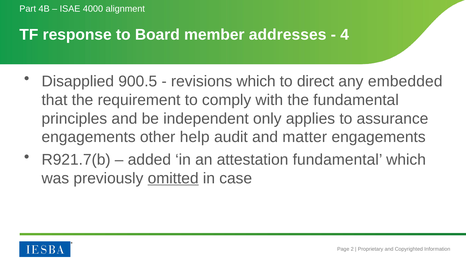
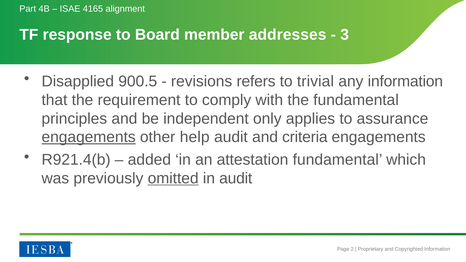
4000: 4000 -> 4165 (93, 9)
4: 4 -> 3 (345, 35)
revisions which: which -> refers (256, 81)
direct: direct -> trivial (315, 81)
any embedded: embedded -> information (405, 81)
engagements underline: none -> present (89, 137)
matter: matter -> criteria (305, 137)
R921.7(b: R921.7(b -> R921.4(b (76, 160)
in case: case -> audit (236, 178)
